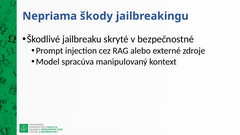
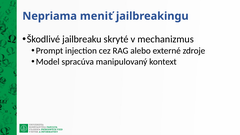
škody: škody -> meniť (96, 16)
bezpečnostné: bezpečnostné -> mechanizmus (166, 39)
